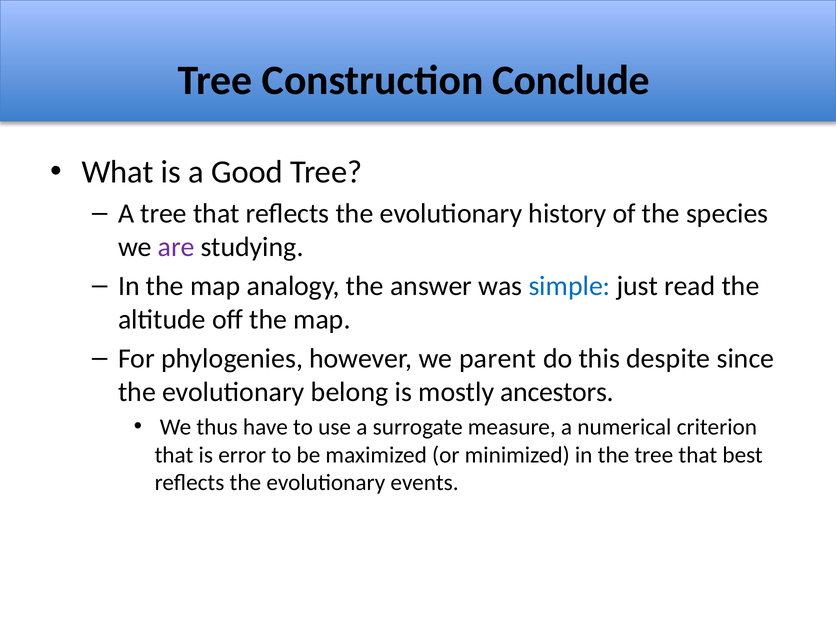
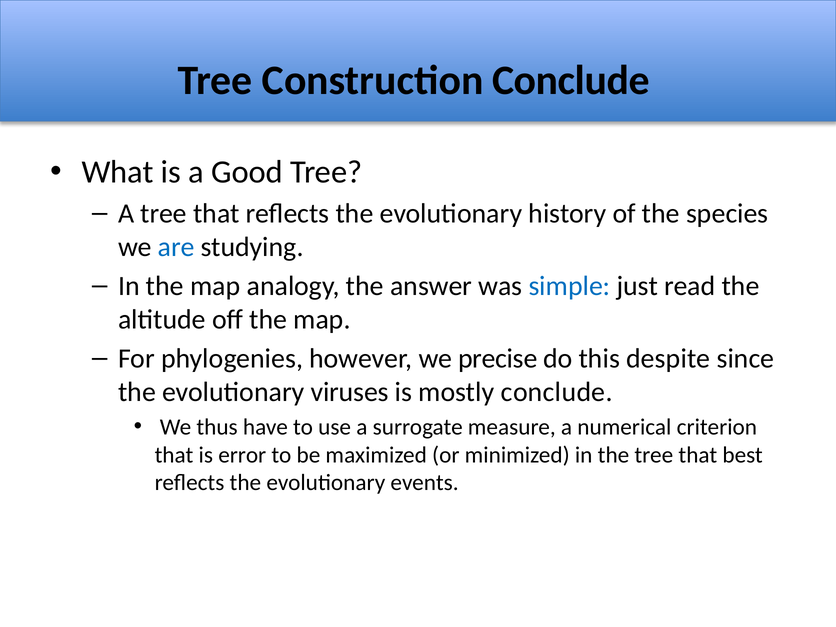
are colour: purple -> blue (176, 247)
parent: parent -> precise (498, 359)
belong: belong -> viruses (350, 392)
mostly ancestors: ancestors -> conclude (557, 392)
